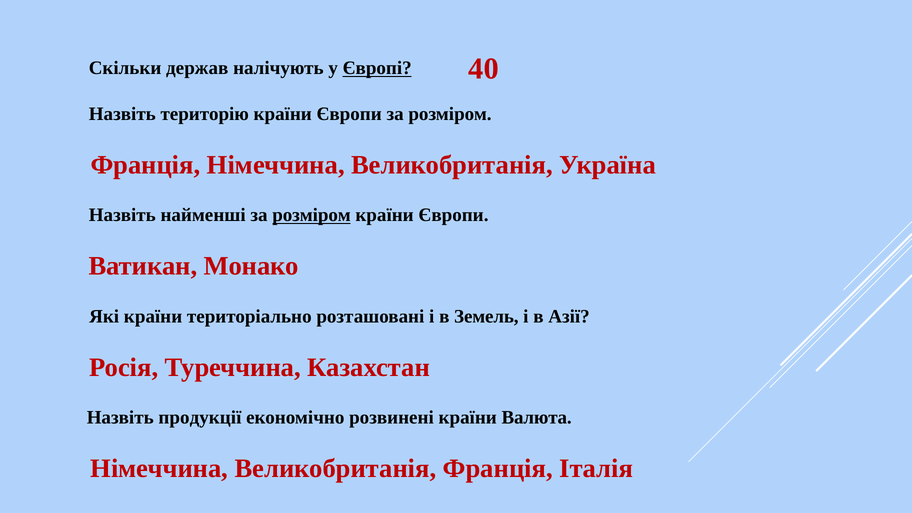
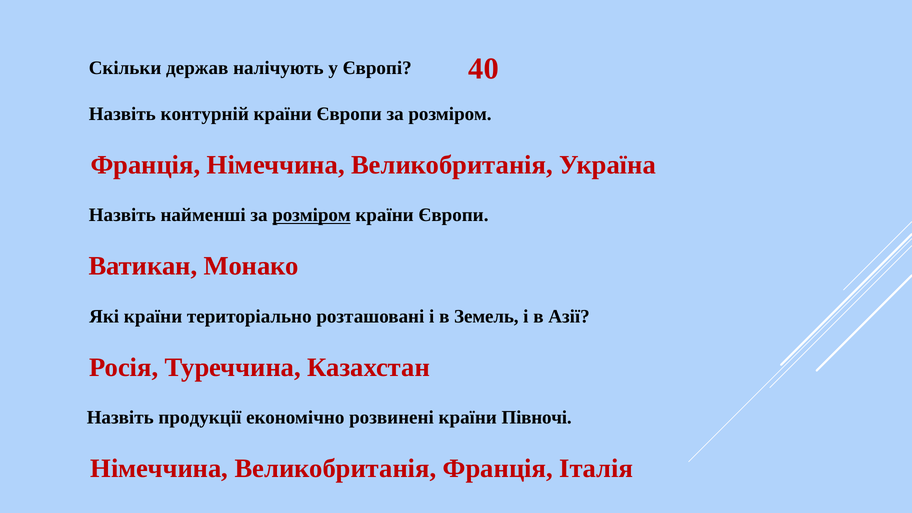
Європі underline: present -> none (377, 68)
територію: територію -> контурній (205, 114)
Валюта: Валюта -> Півночі (537, 417)
